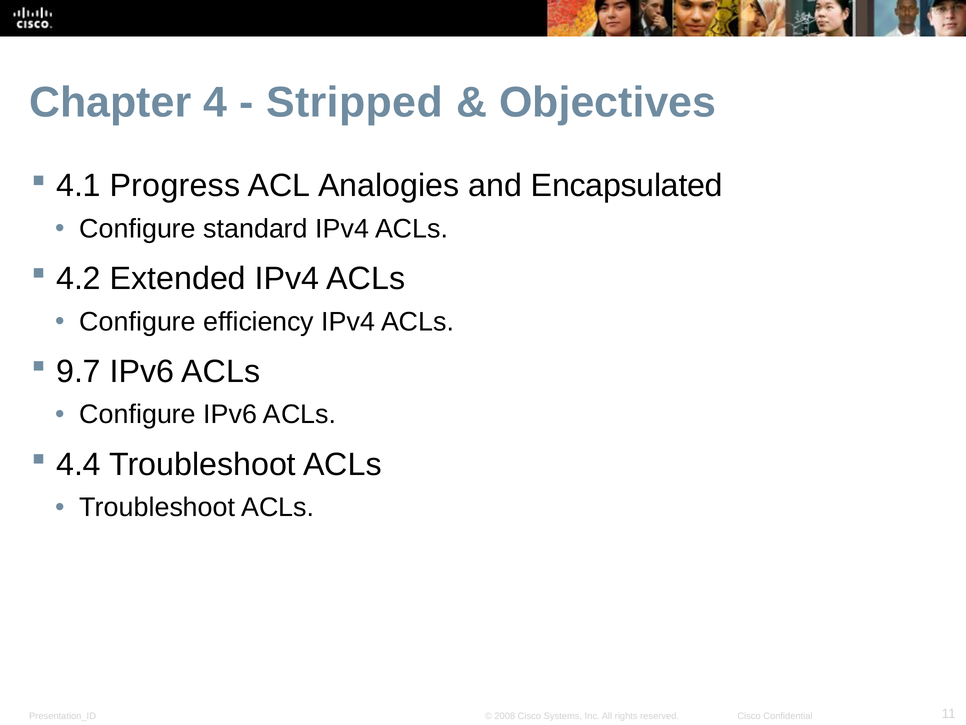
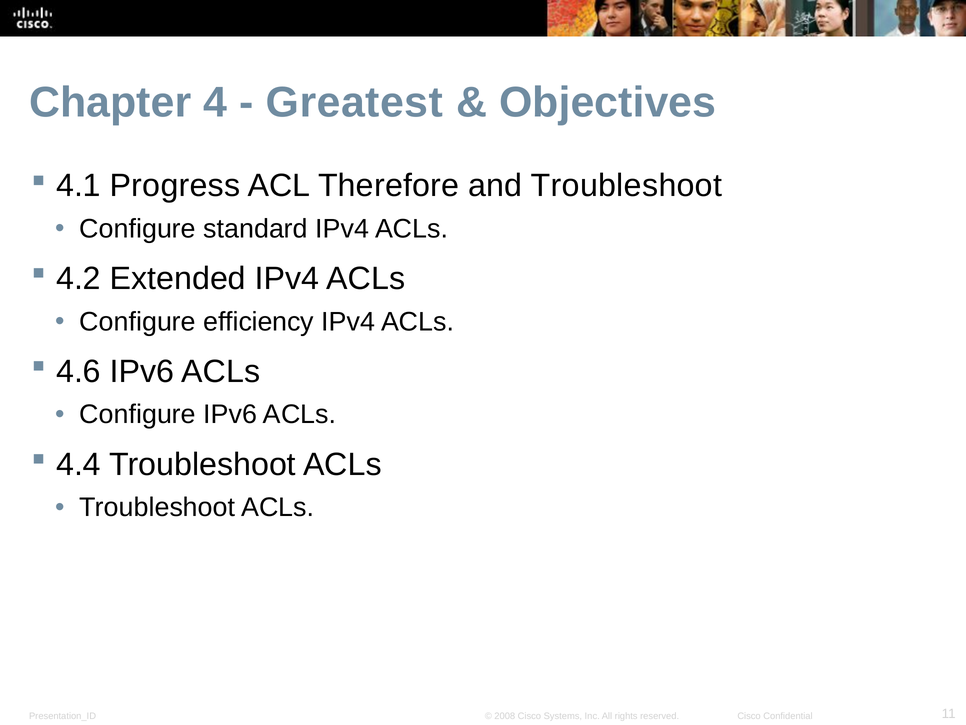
Stripped: Stripped -> Greatest (355, 102)
Analogies: Analogies -> Therefore (389, 186)
and Encapsulated: Encapsulated -> Troubleshoot (626, 186)
9.7: 9.7 -> 4.6 (79, 371)
